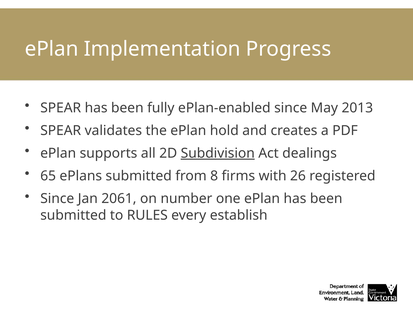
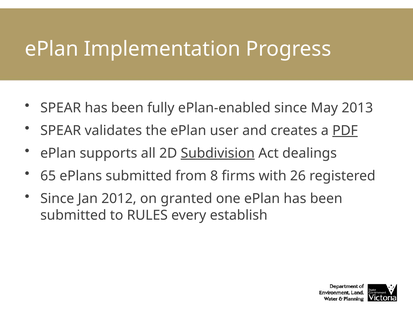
hold: hold -> user (224, 130)
PDF underline: none -> present (345, 130)
2061: 2061 -> 2012 (119, 199)
number: number -> granted (186, 199)
